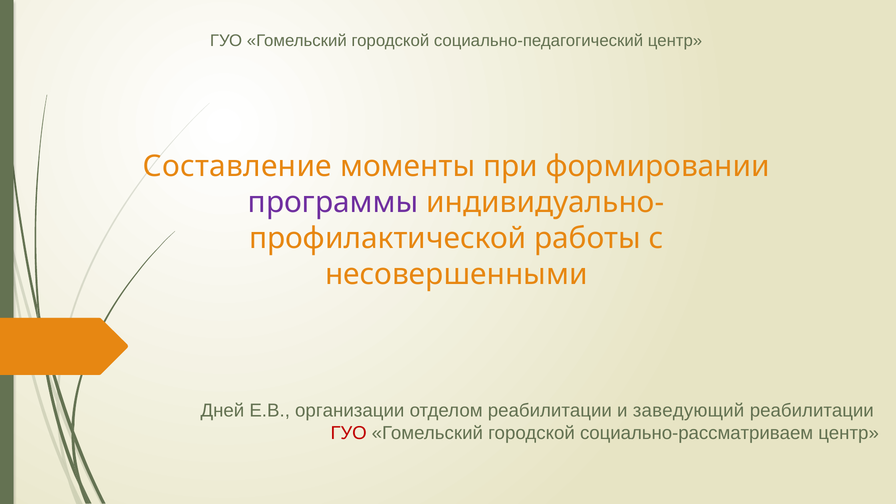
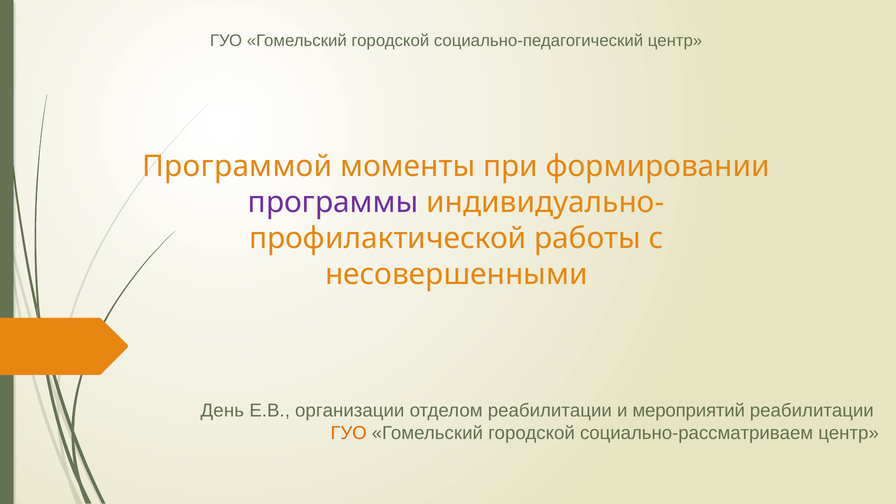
Составление: Составление -> Программой (237, 167)
Дней: Дней -> День (222, 411)
заведующий: заведующий -> мероприятий (689, 411)
ГУО colour: red -> orange (349, 433)
